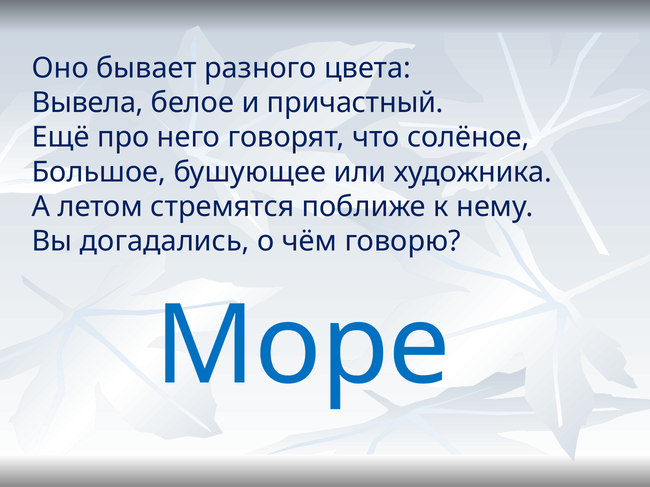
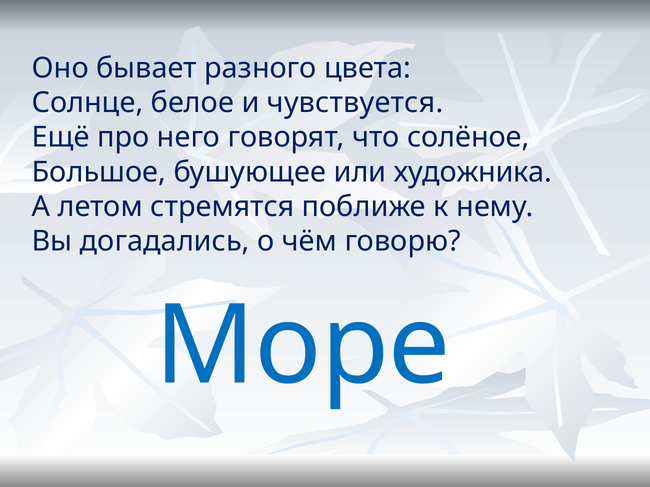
Вывела: Вывела -> Солнце (88, 103)
причастный: причастный -> чувствуется (355, 103)
